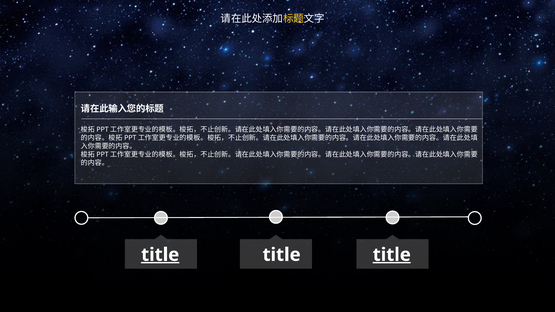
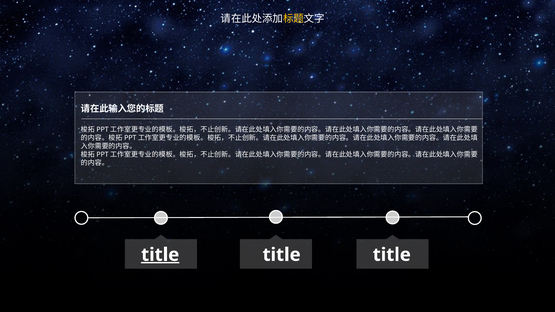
title underline: present -> none (392, 255)
